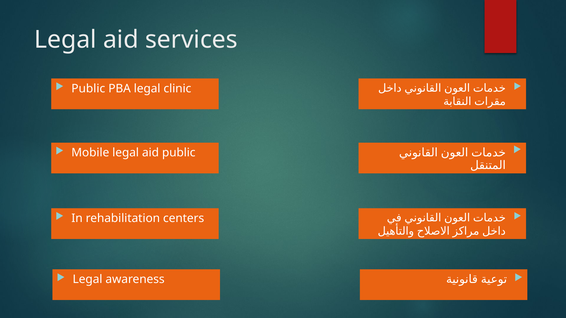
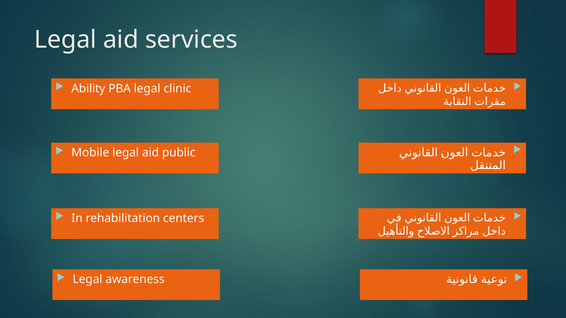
Public: Public -> Ability (88, 89)
